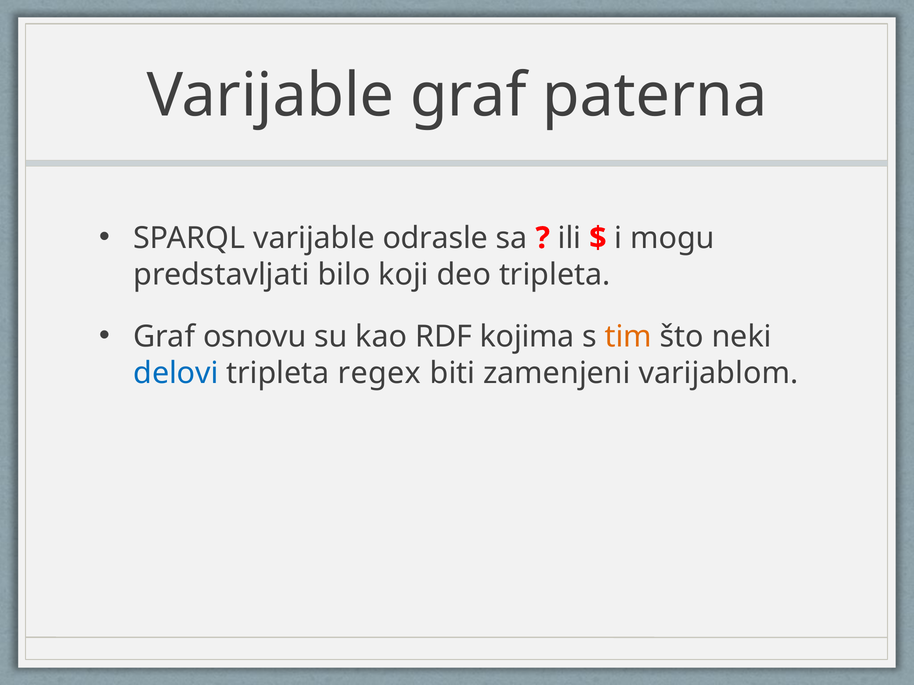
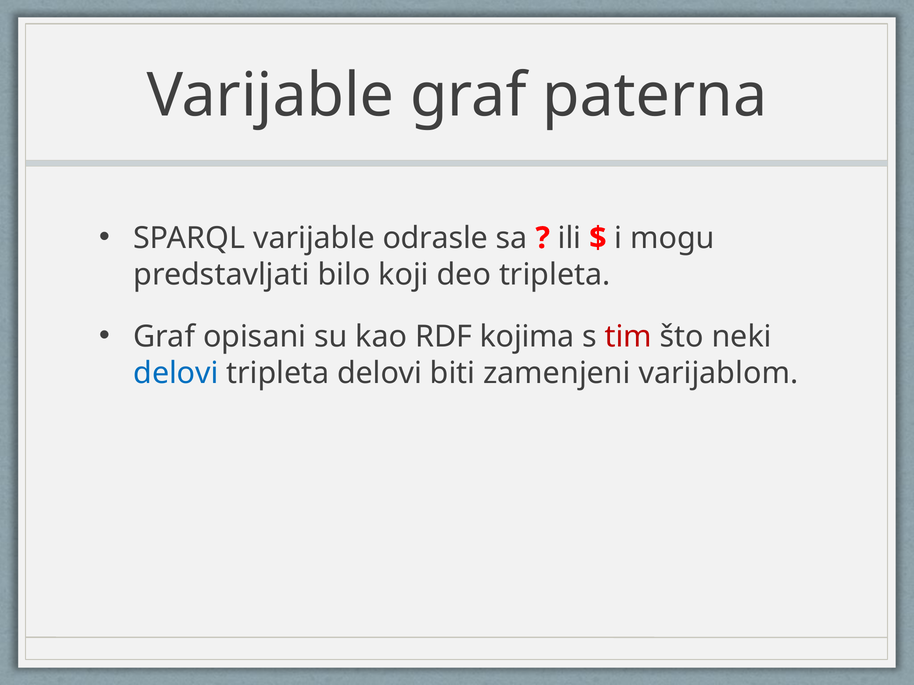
osnovu: osnovu -> opisani (255, 337)
tim colour: orange -> red (628, 337)
tripleta regex: regex -> delovi (380, 373)
